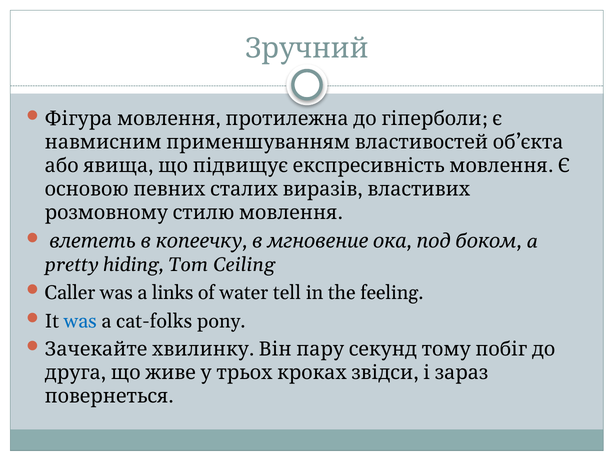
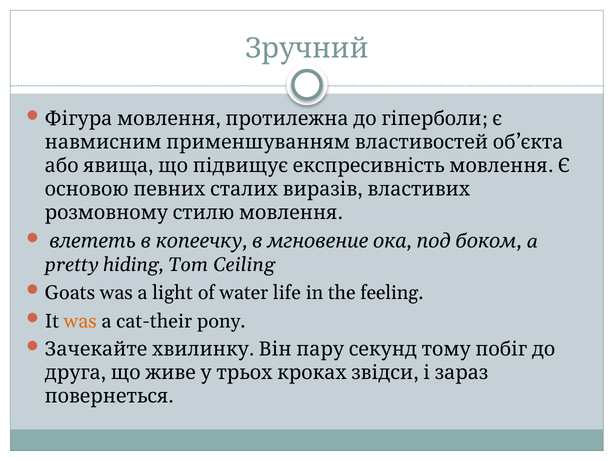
Caller: Caller -> Goats (70, 293)
links: links -> light (173, 293)
tell: tell -> life (287, 293)
was colour: blue -> orange (80, 321)
cat-folks: cat-folks -> cat-their (154, 321)
